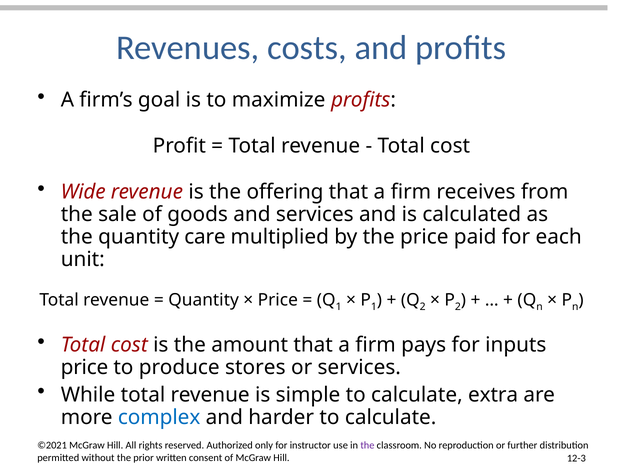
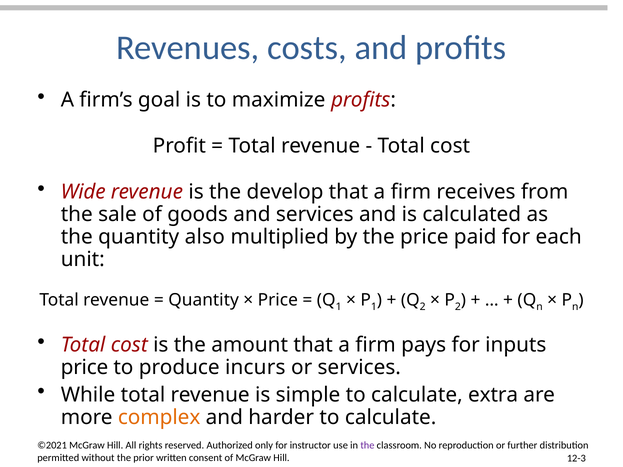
offering: offering -> develop (285, 192)
care: care -> also (205, 237)
stores: stores -> incurs (255, 368)
complex colour: blue -> orange (159, 417)
